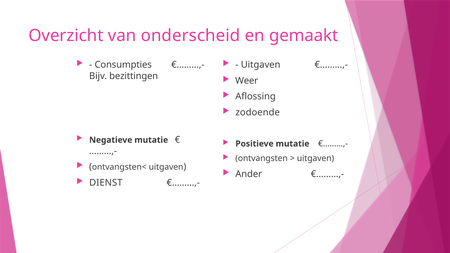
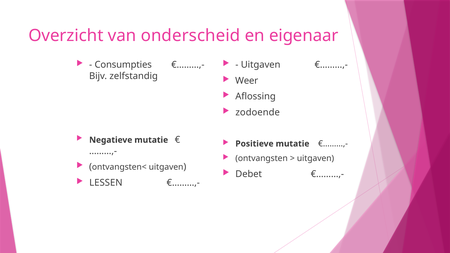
gemaakt: gemaakt -> eigenaar (304, 35)
bezittingen: bezittingen -> zelfstandig (134, 76)
Ander: Ander -> Debet (249, 174)
DIENST: DIENST -> LESSEN (106, 183)
